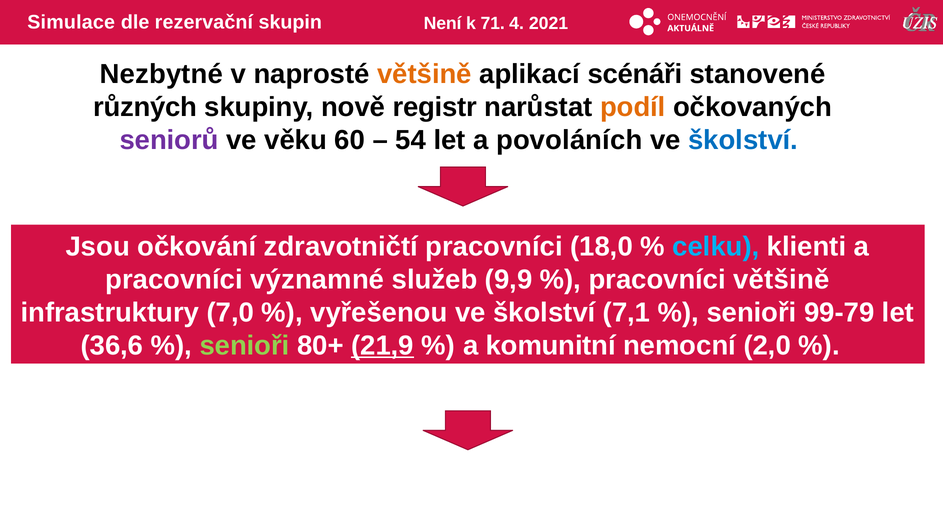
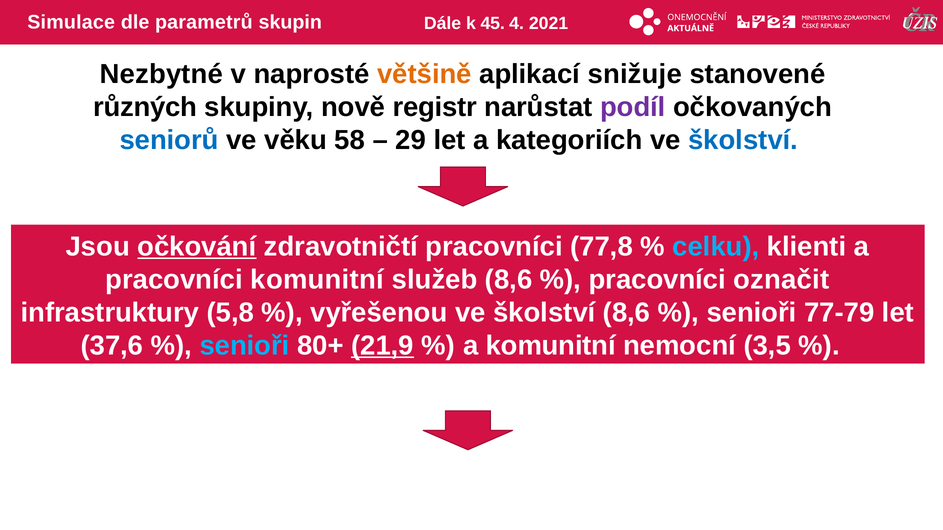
rezervační: rezervační -> parametrů (204, 22)
Není: Není -> Dále (443, 23)
71: 71 -> 45 (493, 23)
scénáři: scénáři -> snižuje (635, 74)
podíl colour: orange -> purple (633, 107)
seniorů colour: purple -> blue (169, 140)
60: 60 -> 58 (350, 140)
54: 54 -> 29 (411, 140)
povoláních: povoláních -> kategoriích (569, 140)
očkování underline: none -> present (197, 247)
18,0: 18,0 -> 77,8 (602, 247)
pracovníci významné: významné -> komunitní (317, 280)
služeb 9,9: 9,9 -> 8,6 (509, 280)
pracovníci většině: většině -> označit (781, 280)
7,0: 7,0 -> 5,8 (230, 313)
školství 7,1: 7,1 -> 8,6 (627, 313)
99-79: 99-79 -> 77-79 (839, 313)
36,6: 36,6 -> 37,6 (112, 346)
senioři colour: light green -> light blue (245, 346)
2,0: 2,0 -> 3,5 (767, 346)
